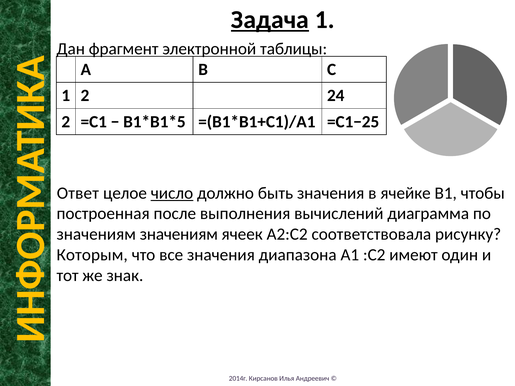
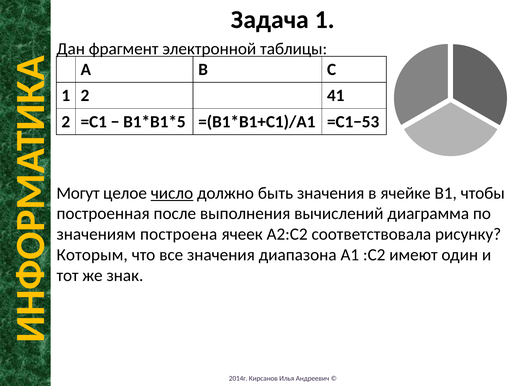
Задача underline: present -> none (270, 20)
24: 24 -> 41 (336, 96)
=C1−25: =C1−25 -> =C1−53 (353, 122)
Ответ: Ответ -> Могут (78, 193)
значениям значениям: значениям -> построена (179, 234)
